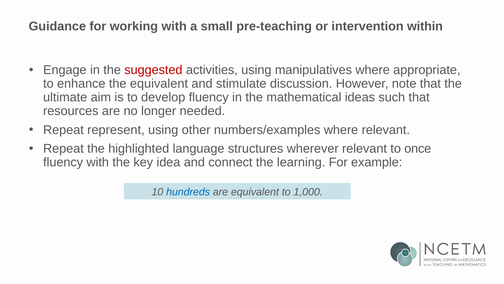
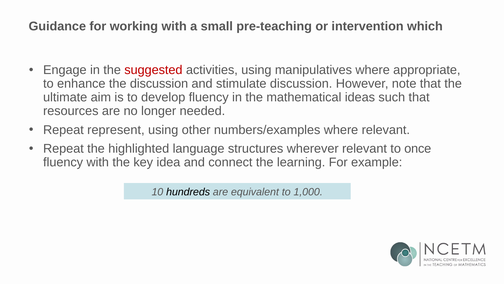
within: within -> which (425, 26)
the equivalent: equivalent -> discussion (159, 84)
hundreds colour: blue -> black (188, 192)
